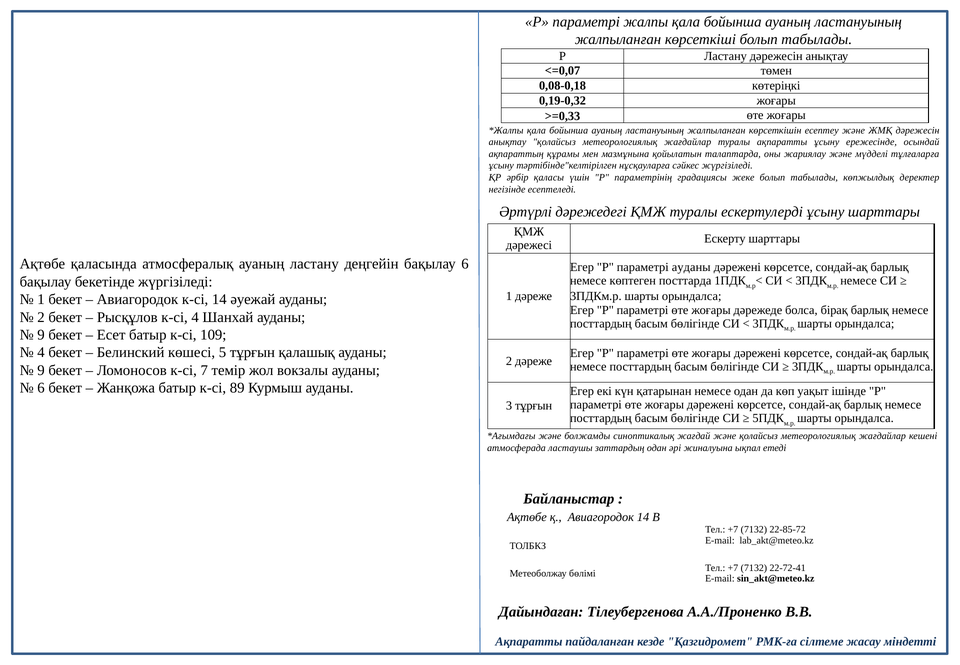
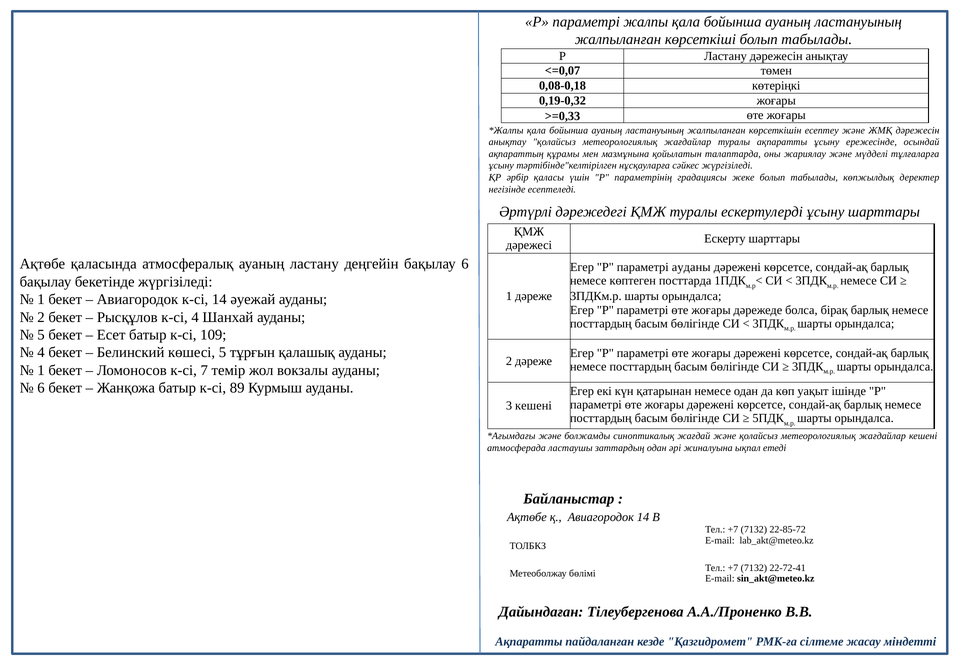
9: 9 -> 5 (41, 335)
9: 9 -> 1 (41, 370)
3 тұрғын: тұрғын -> кешені (533, 406)
